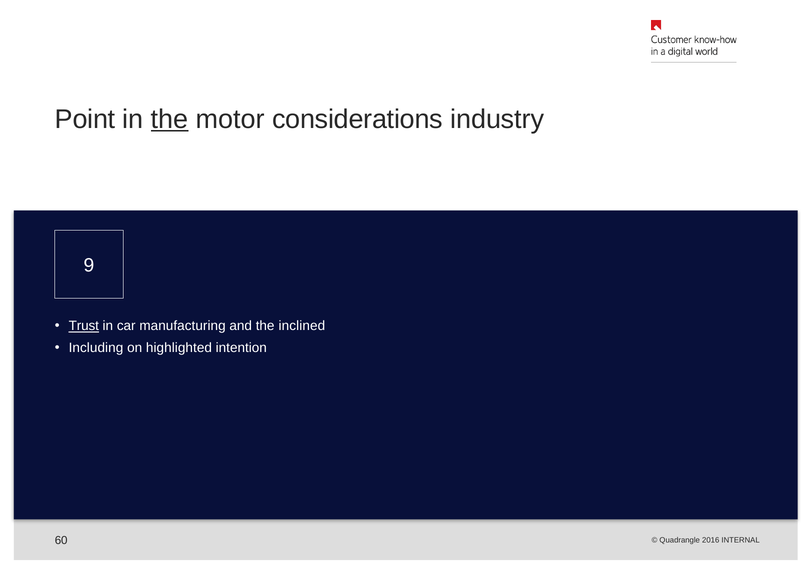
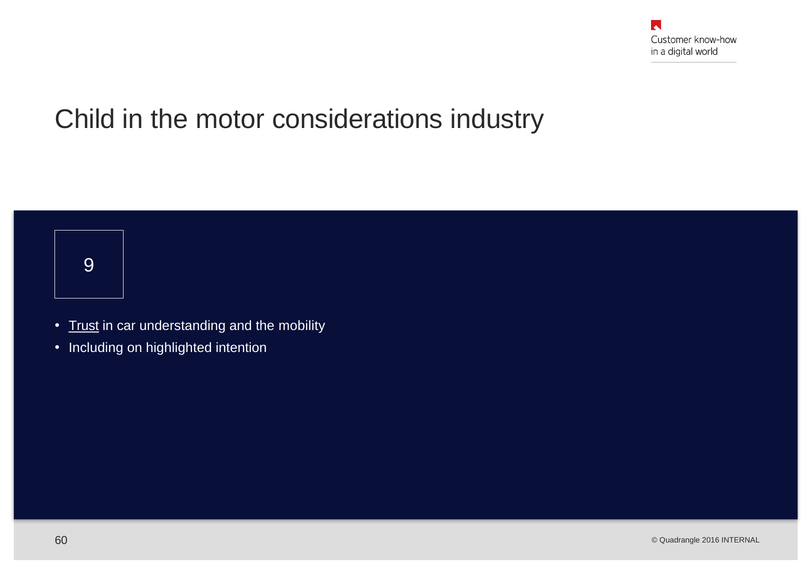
Point: Point -> Child (85, 119)
the underline: present -> none (170, 119)
manufacturing: manufacturing -> understanding (183, 326)
inclined: inclined -> mobility (302, 326)
